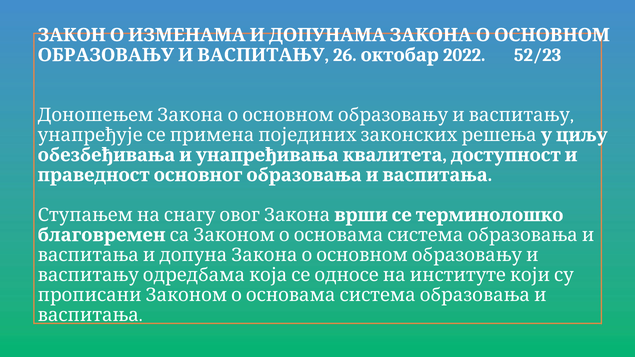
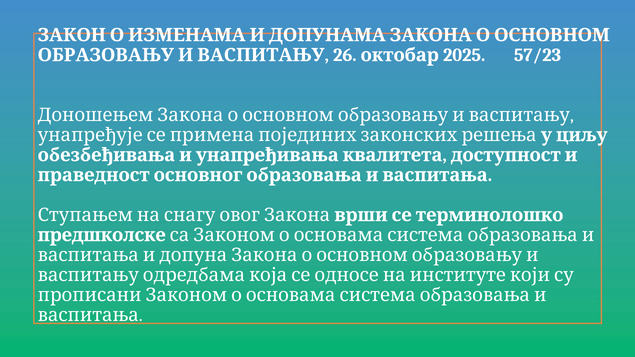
2022: 2022 -> 2025 (464, 55)
52/23: 52/23 -> 57/23 (538, 55)
благовремен: благовремен -> предшколске (102, 235)
